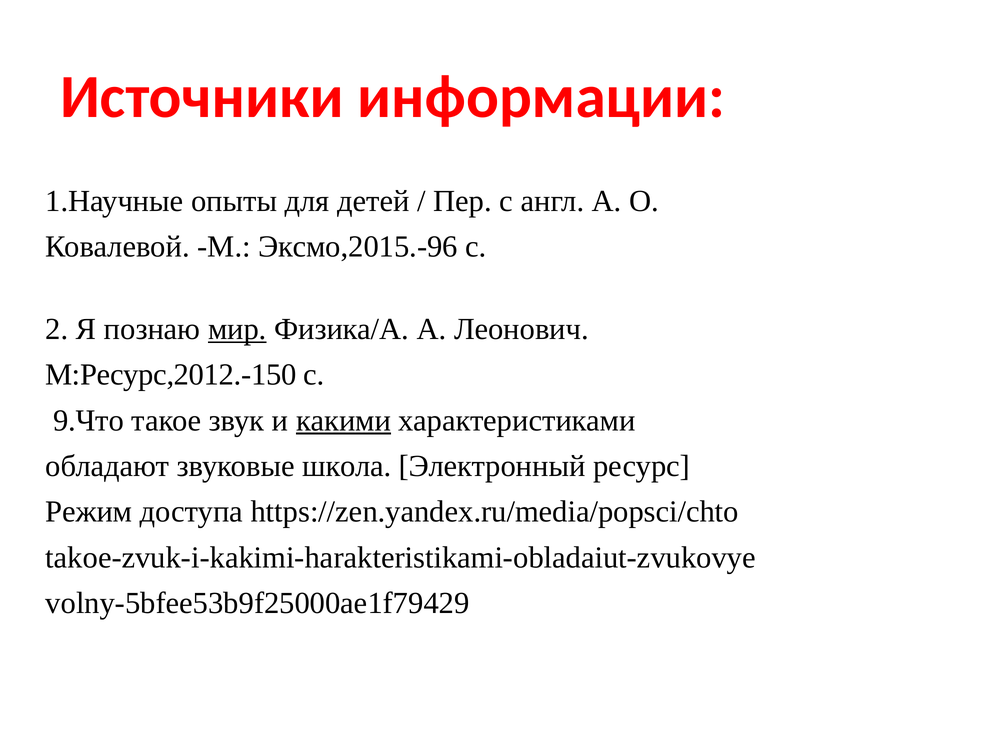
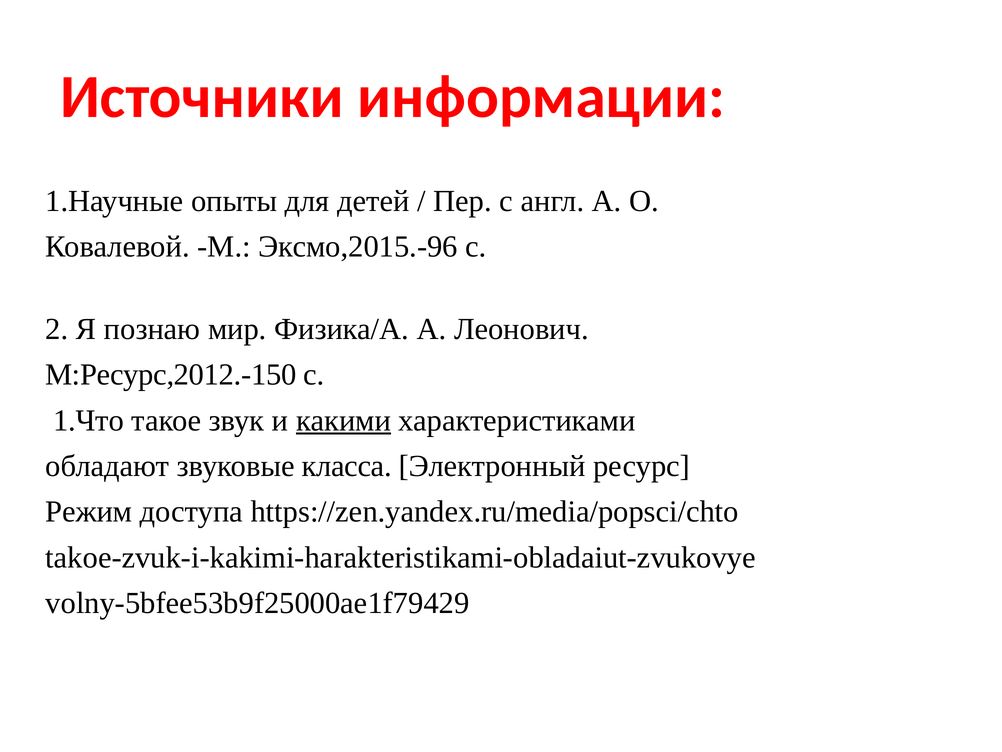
мир underline: present -> none (237, 329)
9.Что: 9.Что -> 1.Что (89, 420)
школа: школа -> класса (347, 466)
